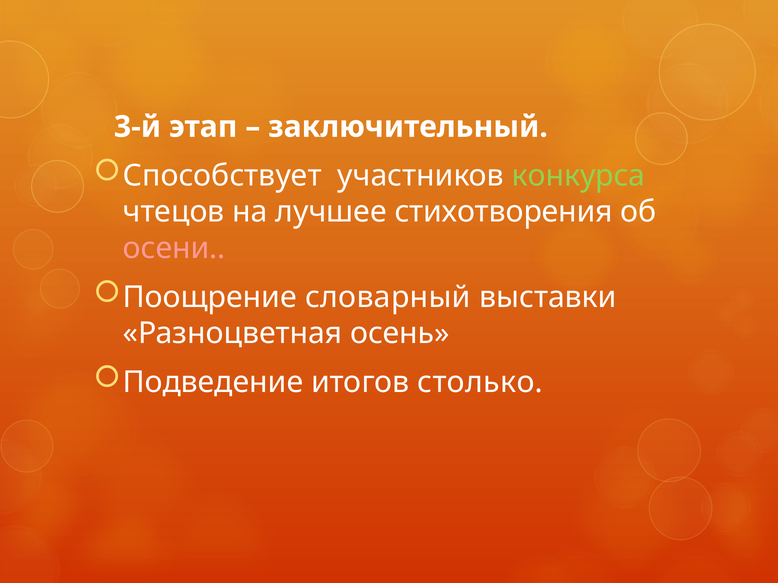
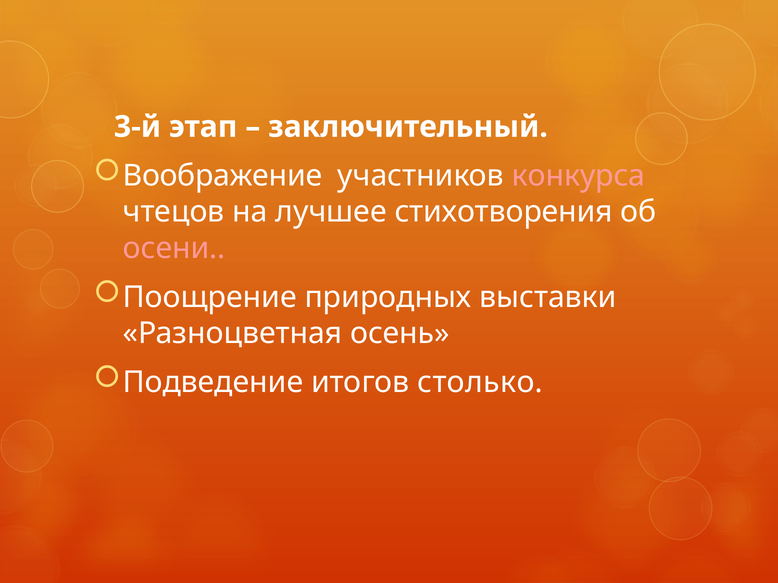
Способствует: Способствует -> Воображение (222, 176)
конкурса colour: light green -> pink (579, 176)
словарный: словарный -> природных (388, 297)
